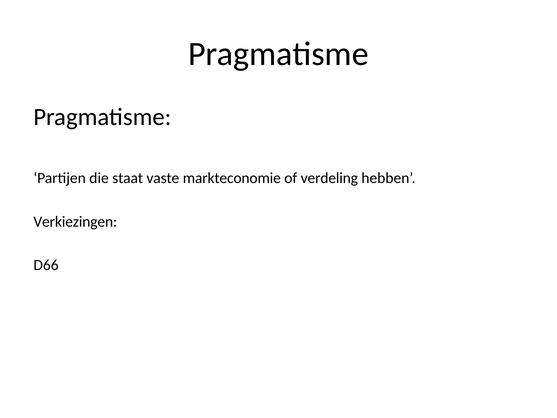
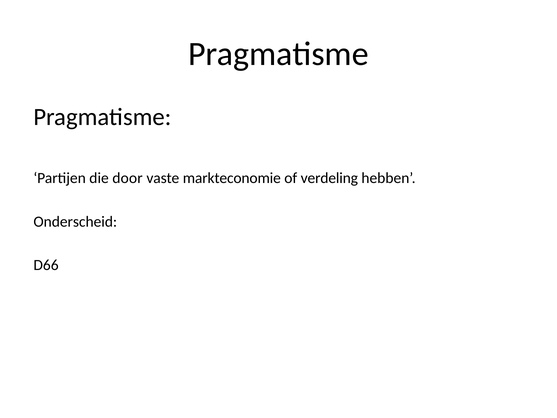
staat: staat -> door (128, 178)
Verkiezingen: Verkiezingen -> Onderscheid (75, 221)
